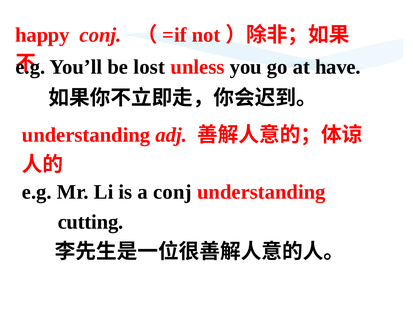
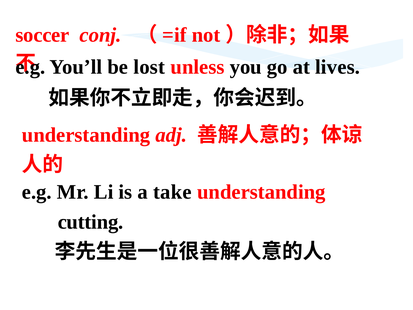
happy: happy -> soccer (42, 35)
have: have -> lives (338, 67)
a conj: conj -> take (172, 192)
